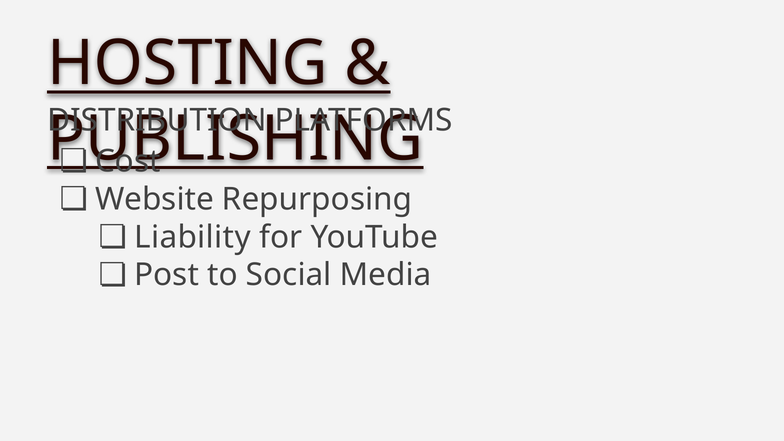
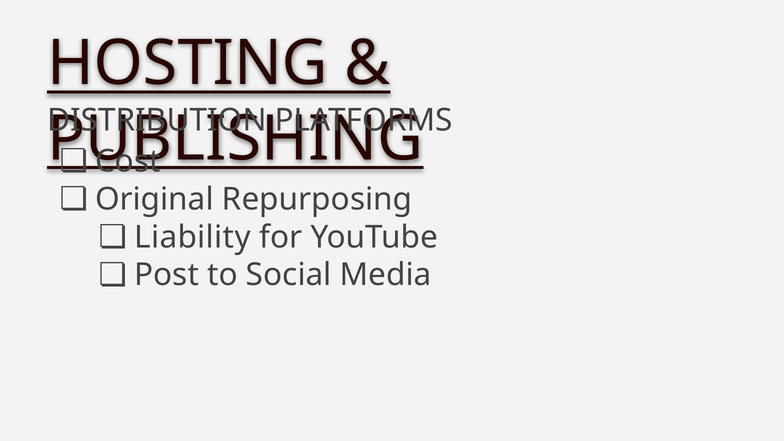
Website: Website -> Original (154, 199)
